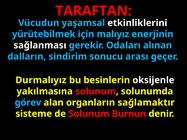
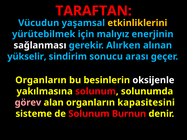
etkinliklerini colour: white -> yellow (137, 23)
Odaları: Odaları -> Alırken (123, 45)
dalların: dalların -> yükselir (27, 57)
Durmalıyız: Durmalıyız -> Organların (41, 80)
görev colour: light blue -> pink (28, 103)
sağlamaktır: sağlamaktır -> kapasitesini (146, 103)
